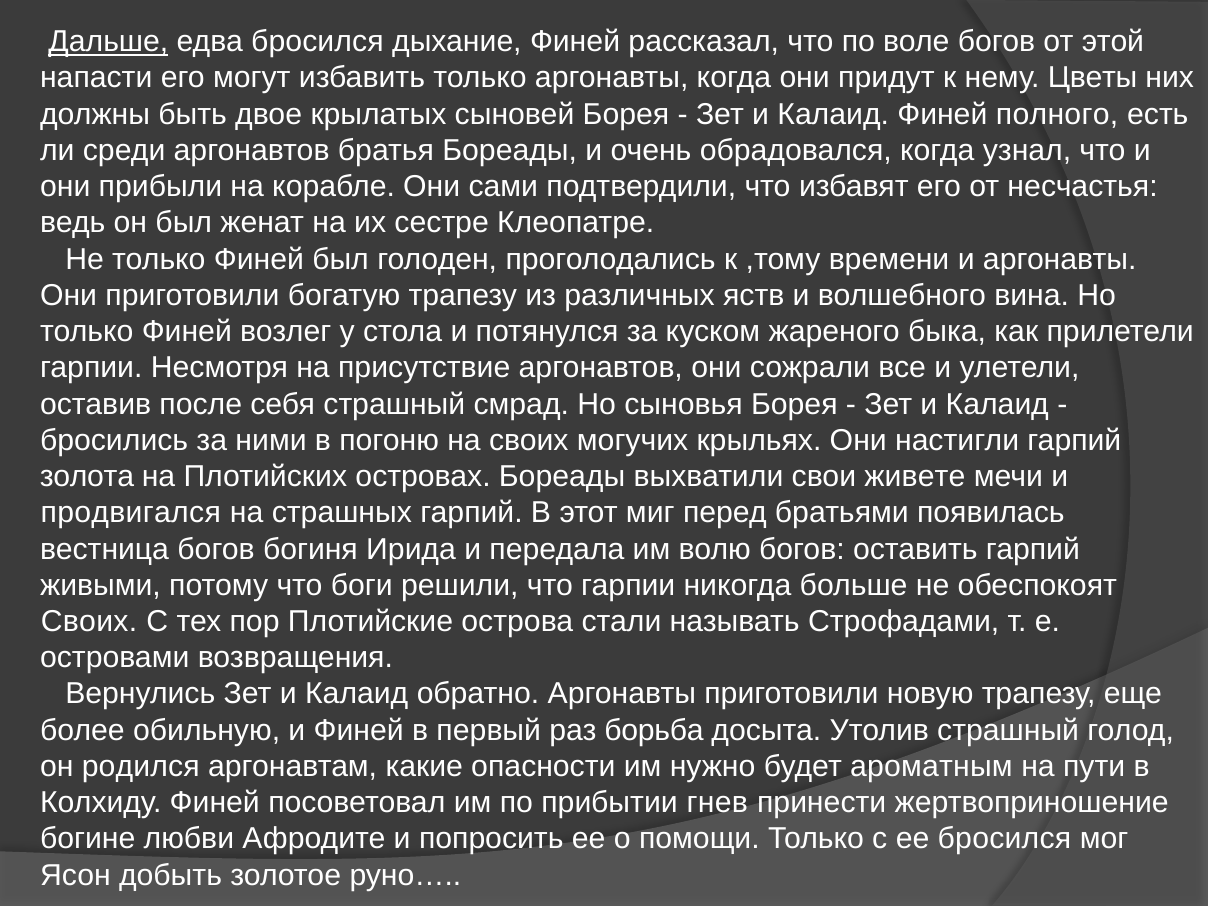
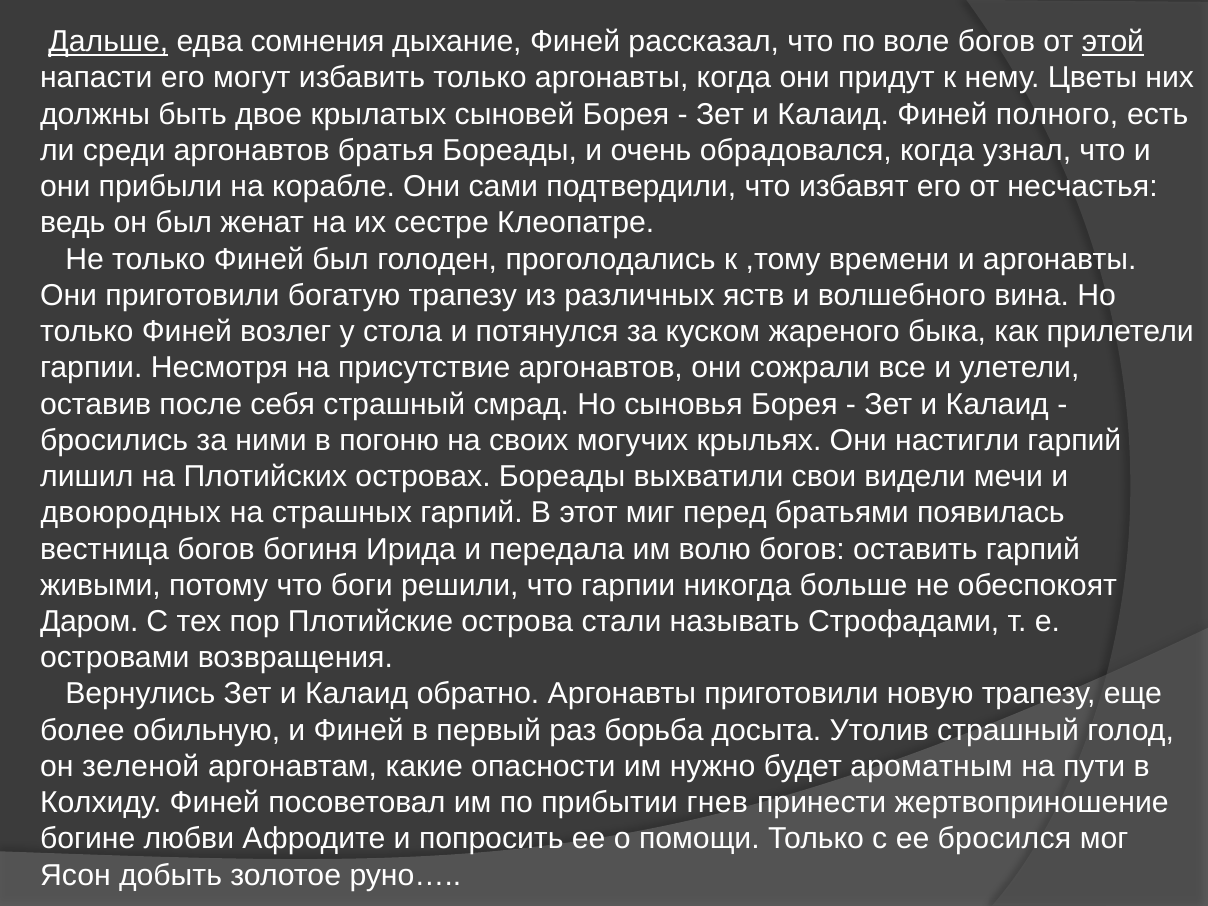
едва бросился: бросился -> сомнения (318, 42)
этой underline: none -> present (1113, 42)
золота: золота -> лишил (87, 477)
живете: живете -> видели (915, 477)
продвигался: продвигался -> двоюродных (131, 513)
Своих: Своих -> Даром (89, 622)
родился: родился -> зеленой (141, 766)
